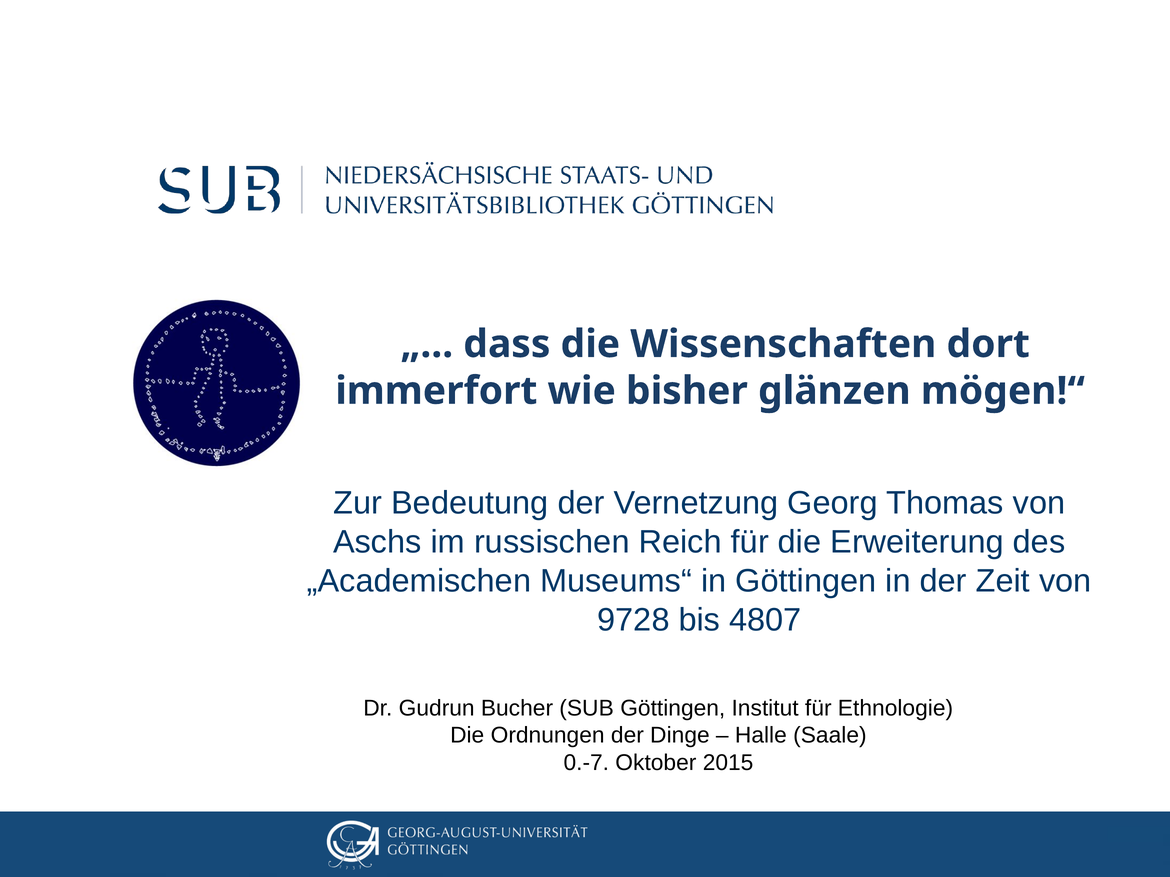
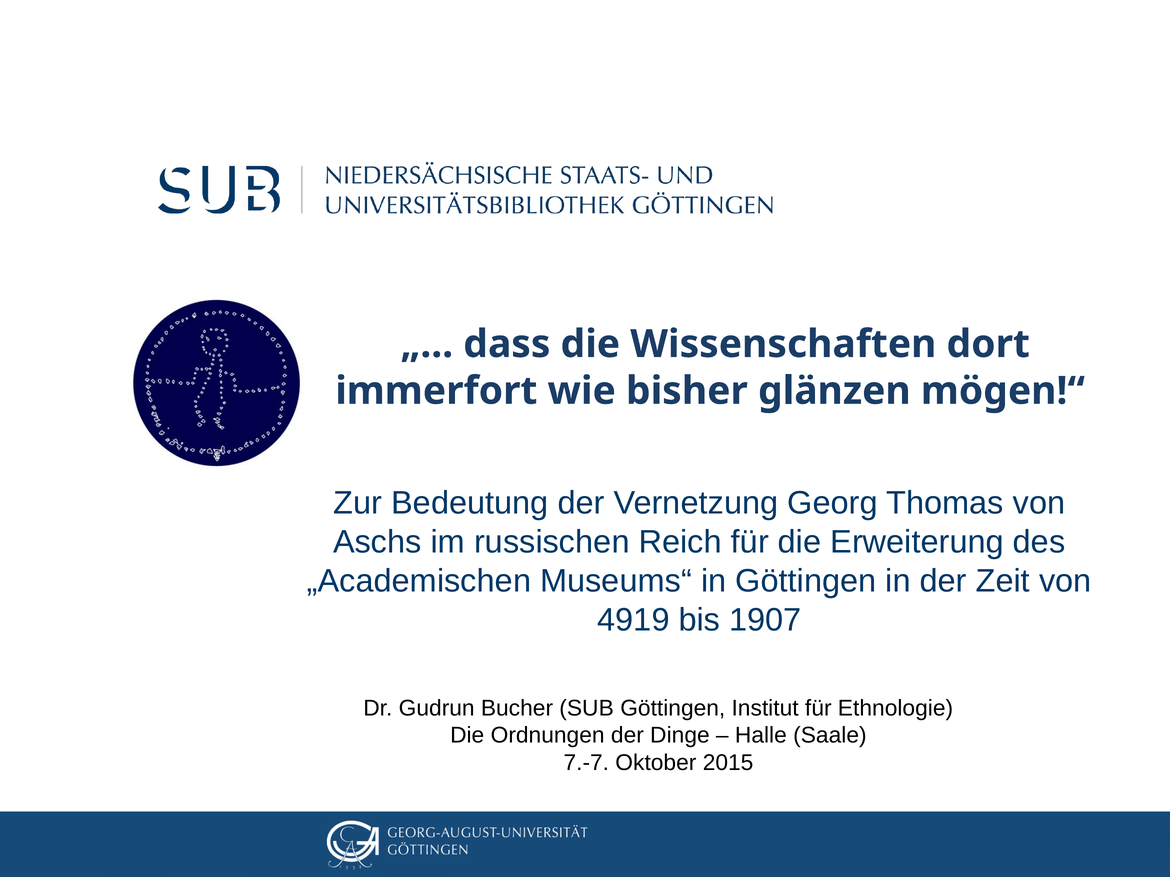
9728: 9728 -> 4919 (633, 620)
4807: 4807 -> 1907 (765, 620)
0.-7: 0.-7 -> 7.-7 (586, 763)
